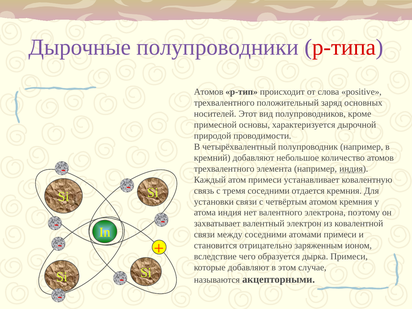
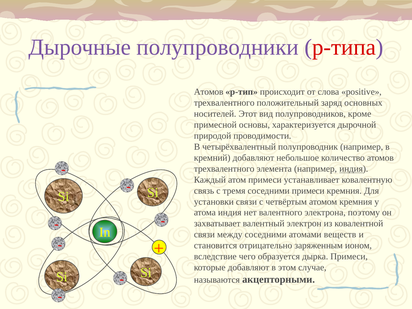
соседними отдается: отдается -> примеси (308, 191)
атомами примеси: примеси -> веществ (340, 235)
